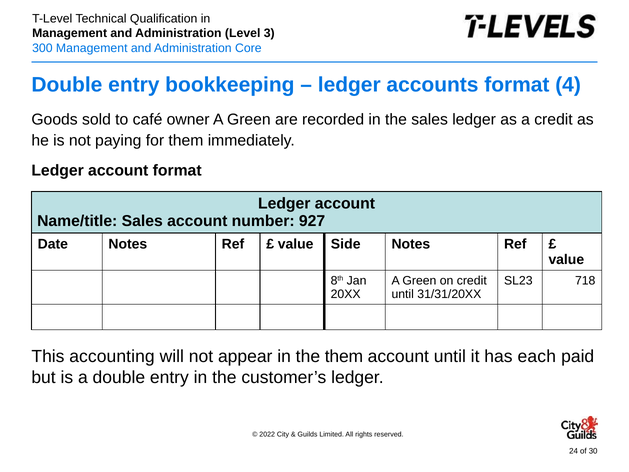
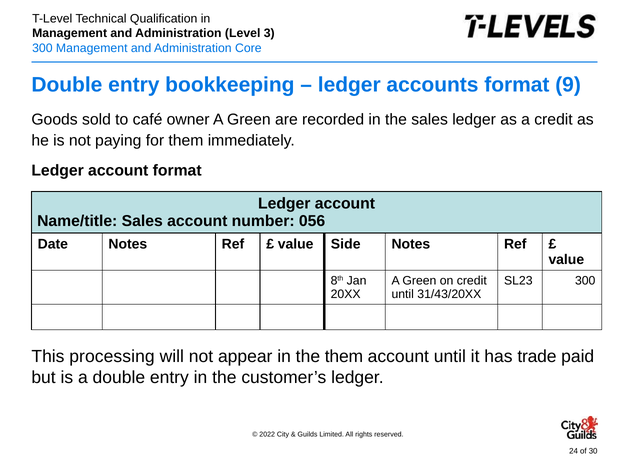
4: 4 -> 9 (568, 85)
927: 927 -> 056 (312, 221)
SL23 718: 718 -> 300 (585, 280)
31/31/20XX: 31/31/20XX -> 31/43/20XX (449, 294)
accounting: accounting -> processing (112, 356)
each: each -> trade (537, 356)
